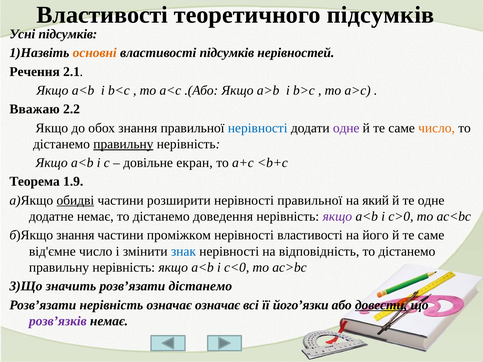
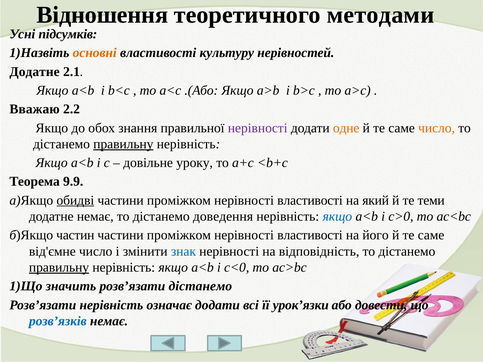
Властивості: Властивості -> Відношення (102, 15)
теоретичного підсумків: підсумків -> методами (381, 15)
властивості підсумків: підсумків -> культуру (227, 53)
Речення: Речення -> Додатне (35, 72)
нерівності colour: blue -> purple (258, 128)
одне colour: purple -> orange (346, 128)
екран: екран -> уроку (195, 163)
1.9: 1.9 -> 9.9 (73, 182)
розширити: розширити -> проміжком (179, 200)
правильної: правильної -> властивості (310, 200)
те одне: одне -> теми (431, 200)
якщо colour: purple -> blue (337, 217)
б)Якщо знання: знання -> частин (75, 235)
правильну underline: none -> present (59, 268)
3)Що: 3)Що -> 1)Що (26, 286)
означає означає: означає -> додати (217, 305)
його’язки: його’язки -> урок’язки (301, 305)
довести underline: present -> none (381, 305)
розв’язків colour: purple -> blue (58, 321)
